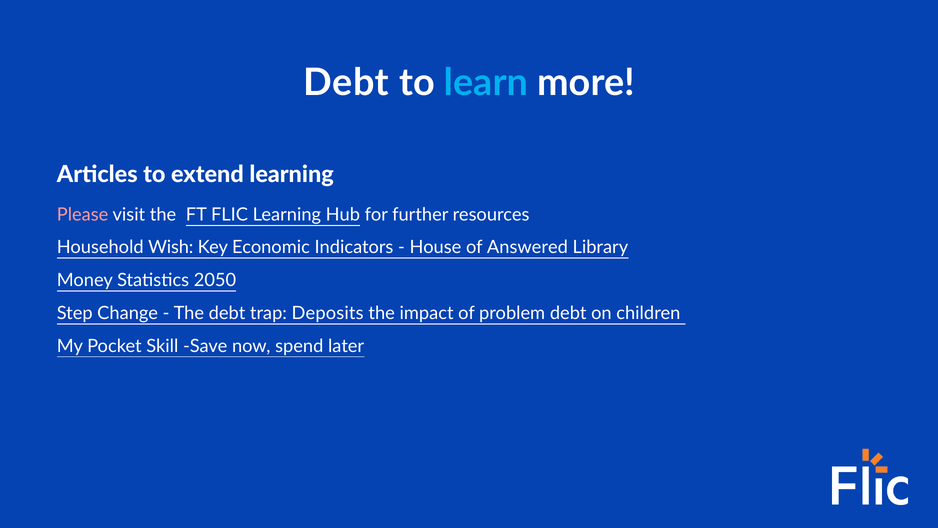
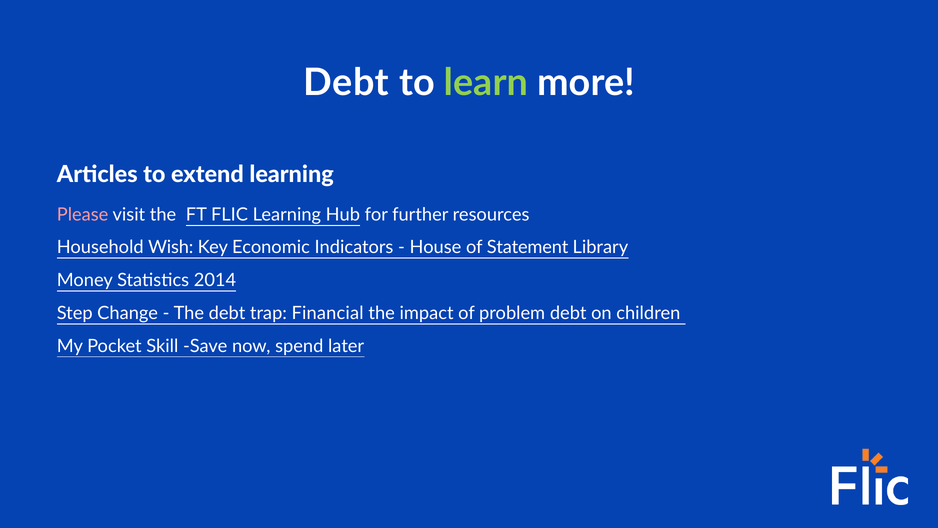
learn colour: light blue -> light green (486, 83)
Answered: Answered -> Statement (528, 247)
2050: 2050 -> 2014 (215, 280)
Deposits: Deposits -> Financial (328, 313)
